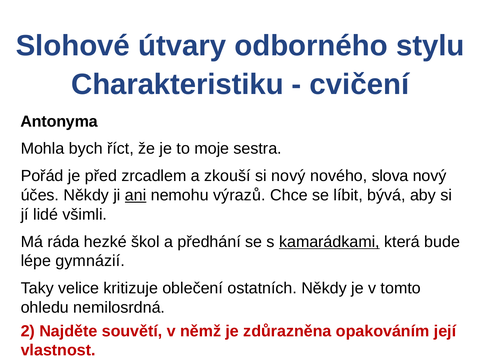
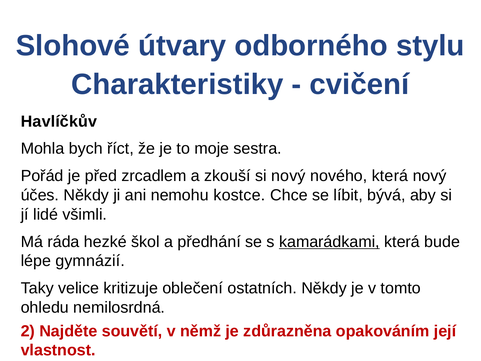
Charakteristiku: Charakteristiku -> Charakteristiky (177, 84)
Antonyma: Antonyma -> Havlíčkův (59, 121)
nového slova: slova -> která (390, 176)
ani underline: present -> none (136, 195)
výrazů: výrazů -> kostce (239, 195)
